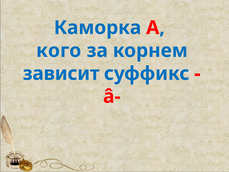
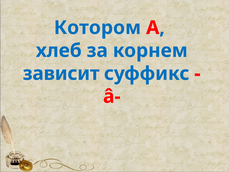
Каморка: Каморка -> Котором (97, 28)
кого: кого -> хлеб (59, 51)
